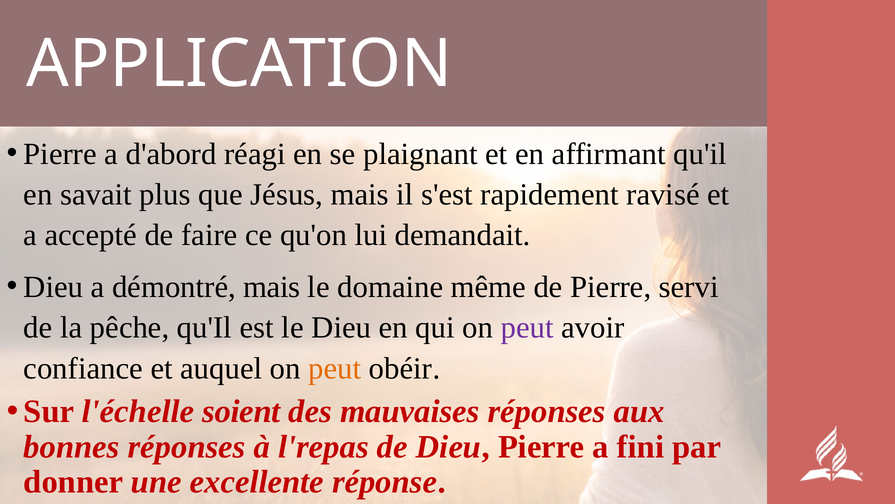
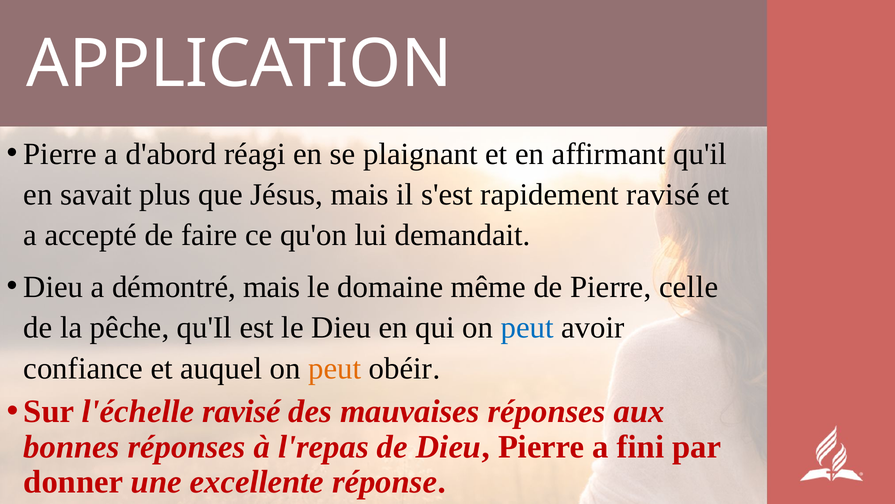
servi: servi -> celle (689, 287)
peut colour: purple -> blue (527, 327)
l'échelle soient: soient -> ravisé (241, 411)
